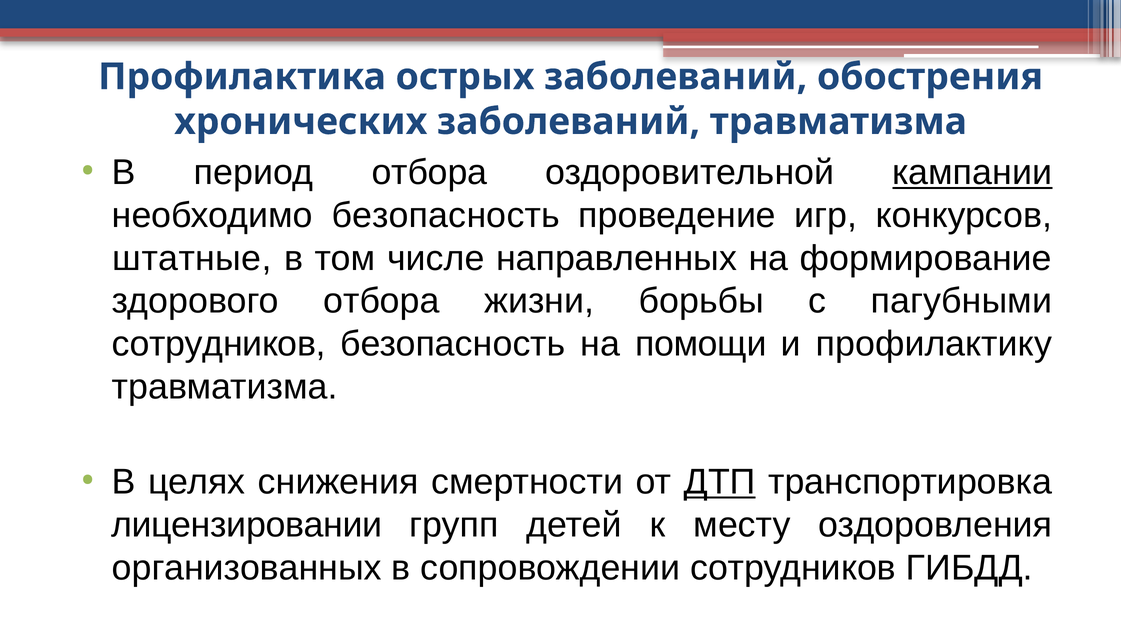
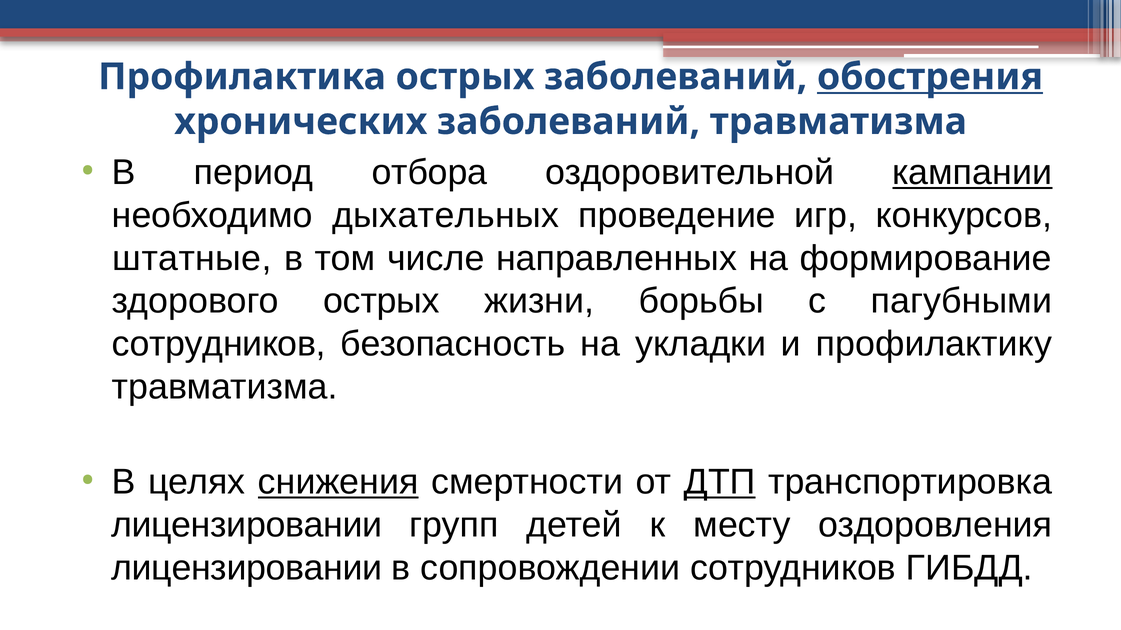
обострения underline: none -> present (930, 77)
необходимо безопасность: безопасность -> дыхательных (446, 216)
здорового отбора: отбора -> острых (382, 301)
помощи: помощи -> укладки (701, 344)
снижения underline: none -> present (338, 483)
организованных: организованных -> лицензировании (247, 568)
